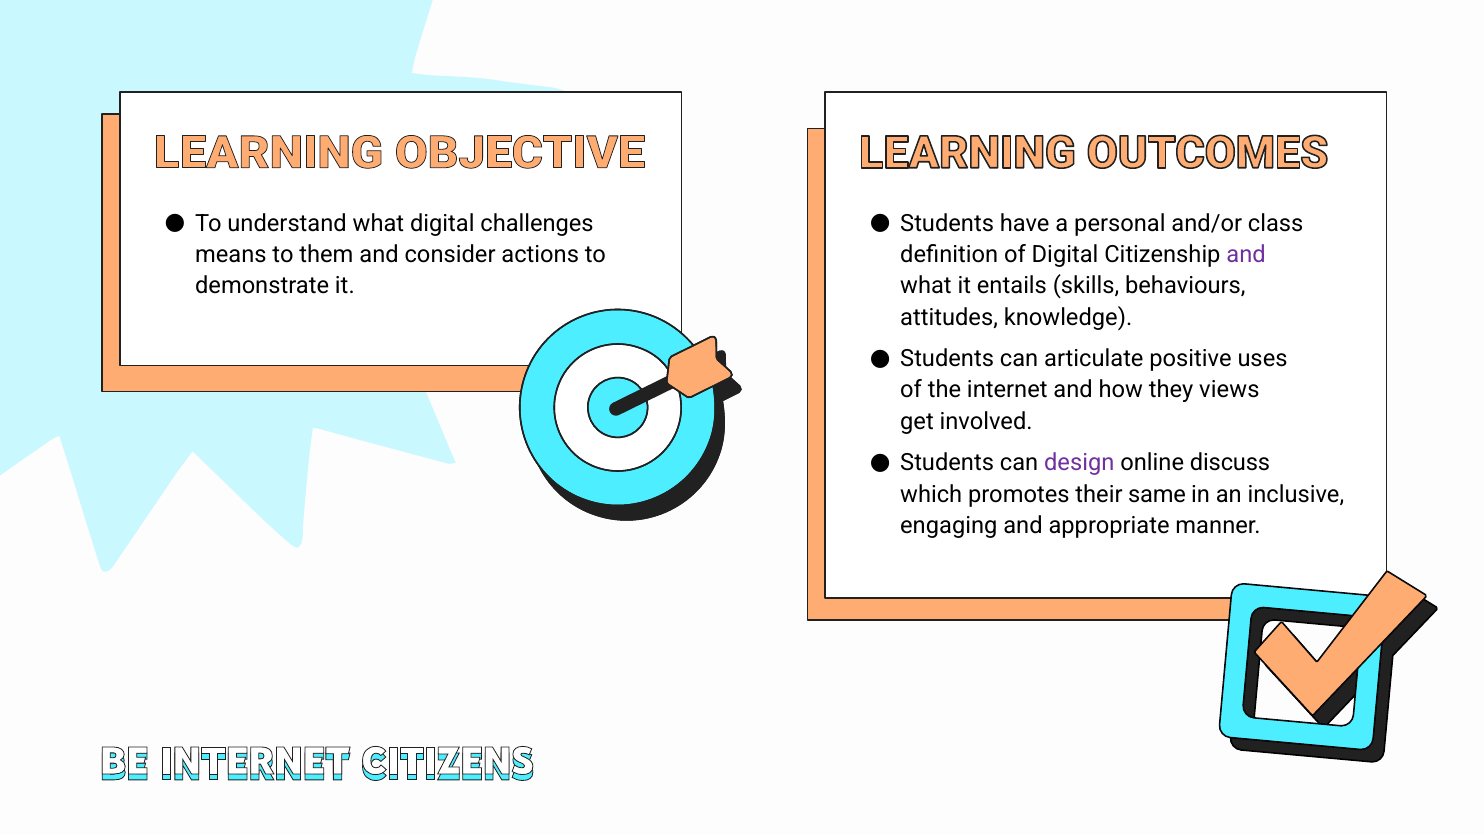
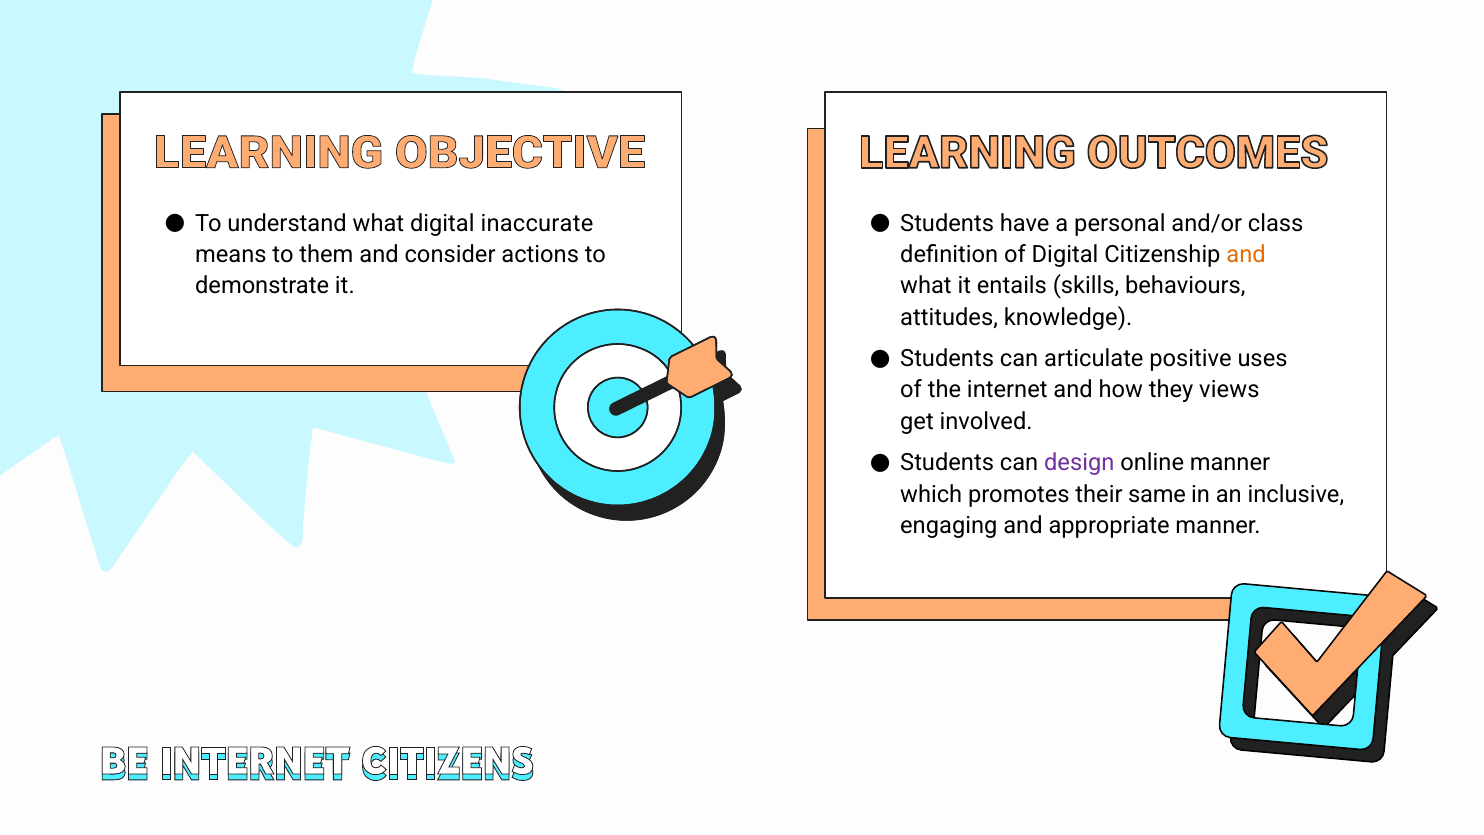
challenges: challenges -> inaccurate (537, 223)
and colour: purple -> orange (1246, 255)
online discuss: discuss -> manner (1230, 463)
